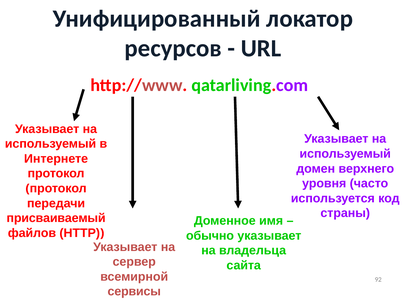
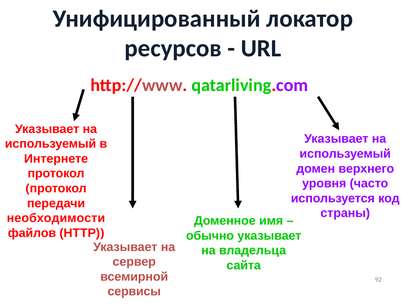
присваиваемый: присваиваемый -> необходимости (56, 218)
